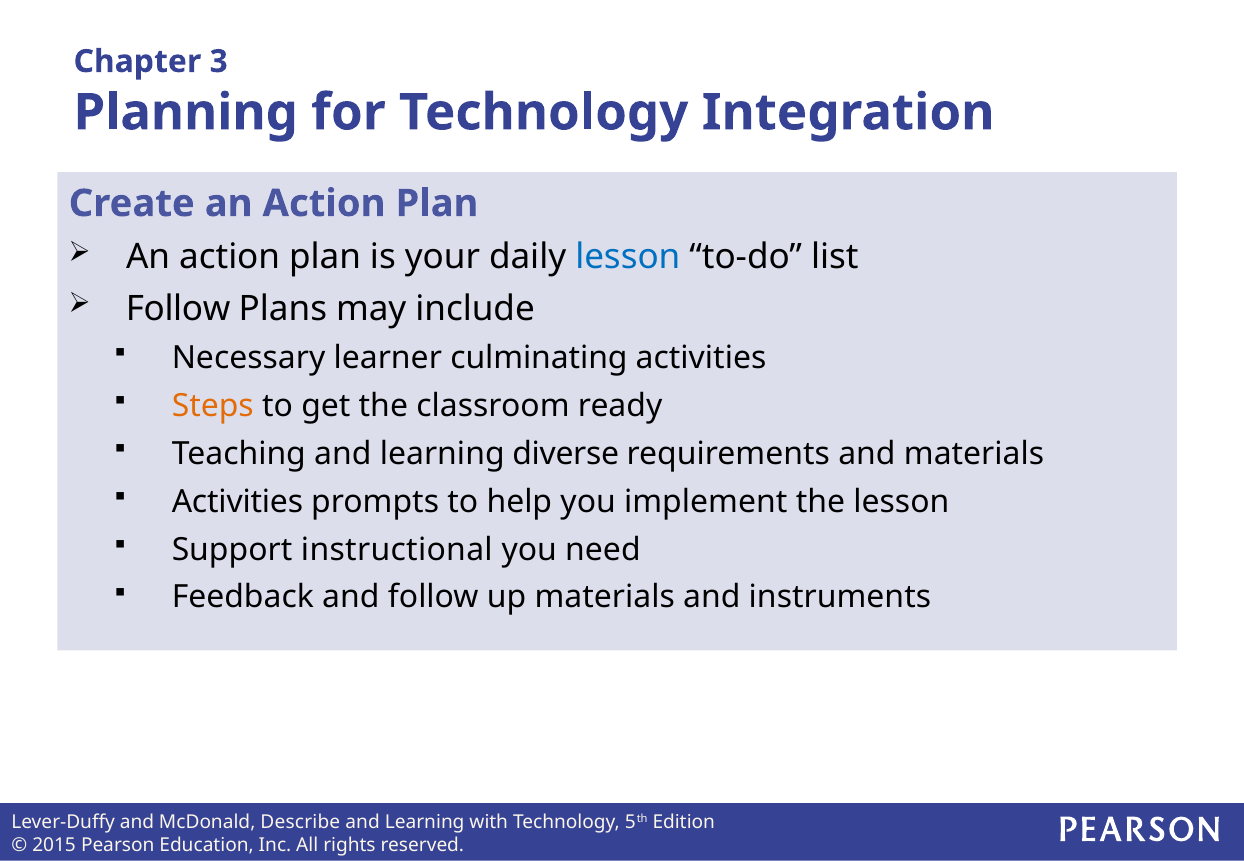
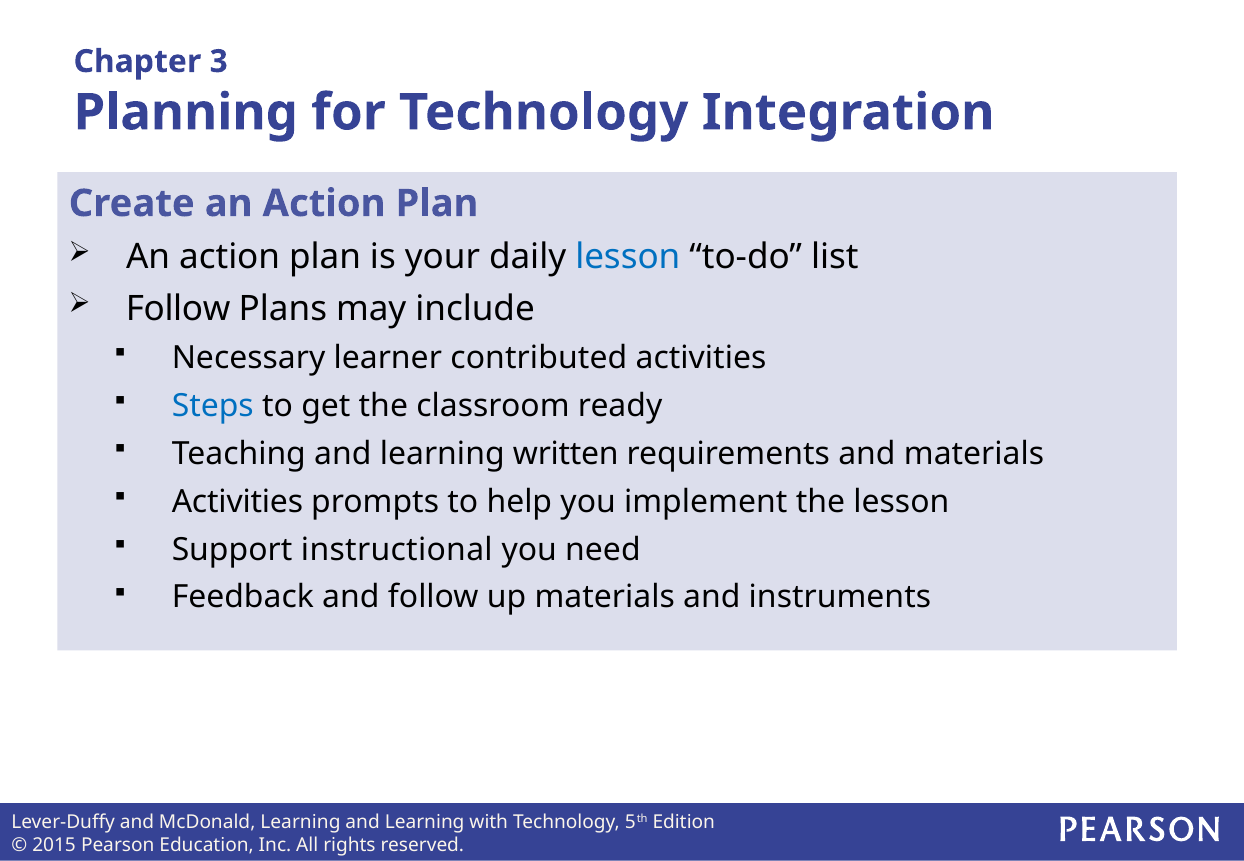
culminating: culminating -> contributed (539, 358)
Steps colour: orange -> blue (213, 406)
diverse: diverse -> written (566, 454)
Describe: Describe -> Learning (300, 822)
